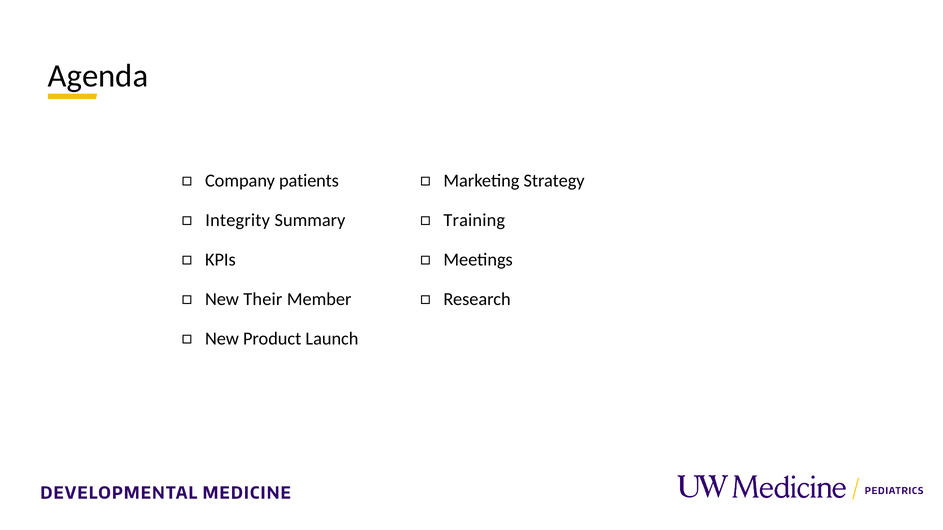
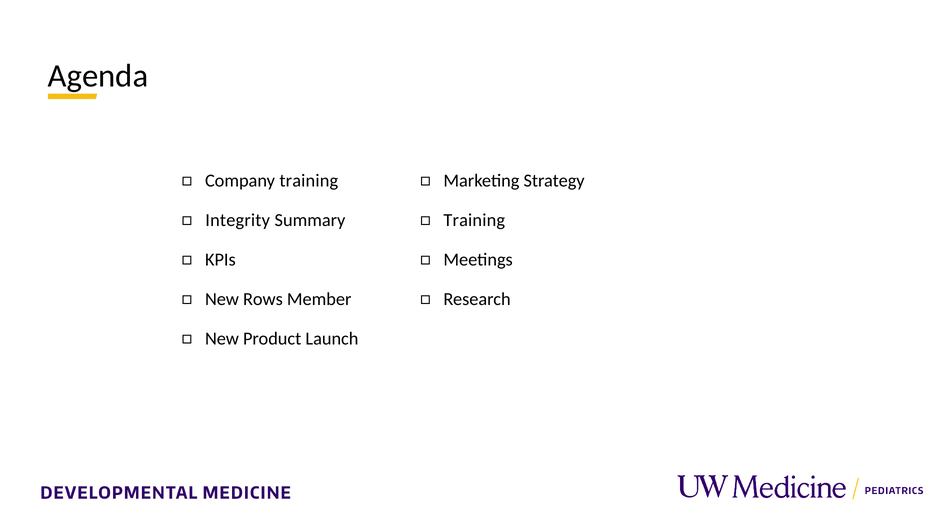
Company patients: patients -> training (309, 181)
Their: Their -> Rows (263, 300)
